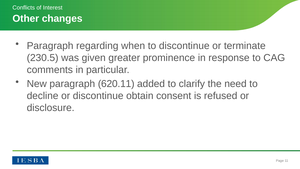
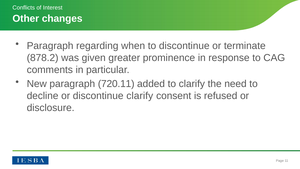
230.5: 230.5 -> 878.2 (43, 58)
620.11: 620.11 -> 720.11 (116, 84)
discontinue obtain: obtain -> clarify (140, 96)
